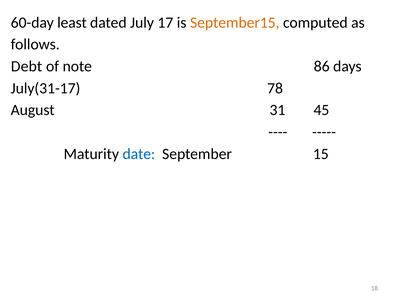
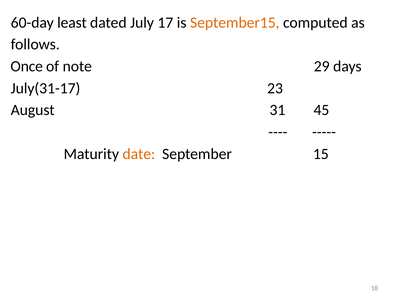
Debt: Debt -> Once (27, 66)
86: 86 -> 29 (322, 66)
78: 78 -> 23 (275, 88)
date colour: blue -> orange (139, 154)
